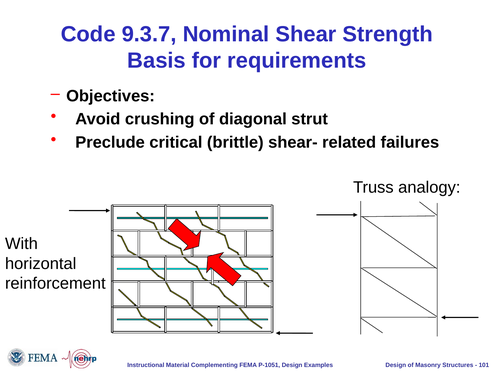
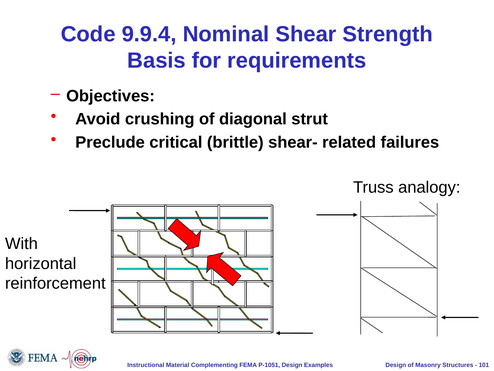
9.3.7: 9.3.7 -> 9.9.4 (149, 34)
